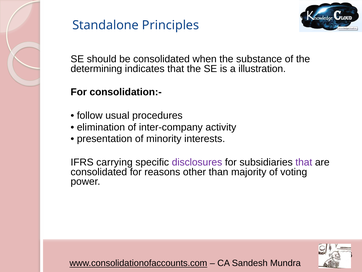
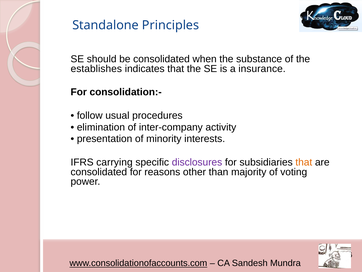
determining: determining -> establishes (96, 69)
illustration: illustration -> insurance (262, 69)
that colour: purple -> orange (304, 162)
